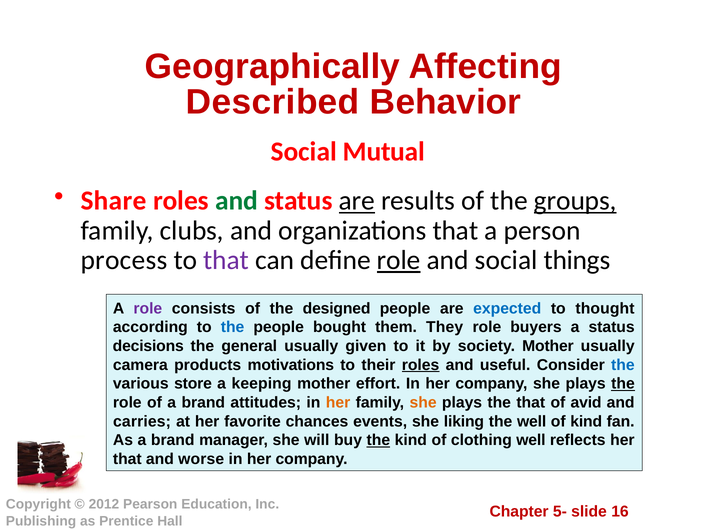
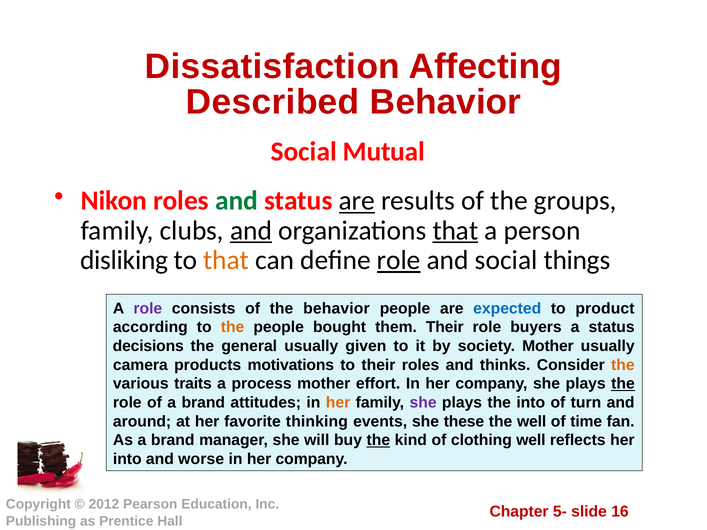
Geographically: Geographically -> Dissatisfaction (272, 67)
Share: Share -> Nikon (114, 201)
groups underline: present -> none (575, 201)
and underline: none -> present (251, 231)
that underline: none -> present (455, 231)
process: process -> disliking (124, 260)
that colour: purple -> orange (226, 260)
the designed: designed -> behavior (336, 309)
thought: thought -> product (605, 309)
the colour: blue -> orange (233, 327)
them They: They -> Their (445, 327)
roles underline: present -> none (421, 365)
useful: useful -> thinks (505, 365)
the colour: blue -> orange (623, 365)
store: store -> traits (193, 384)
keeping: keeping -> process (262, 384)
she colour: orange -> purple (423, 403)
the that: that -> into (531, 403)
avid: avid -> turn (586, 403)
carries: carries -> around (142, 422)
chances: chances -> thinking (317, 422)
liking: liking -> these (464, 422)
of kind: kind -> time (586, 422)
that: that -> into (127, 459)
